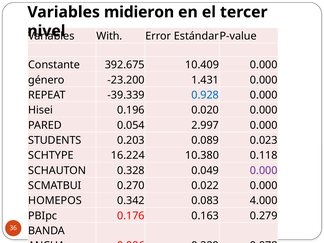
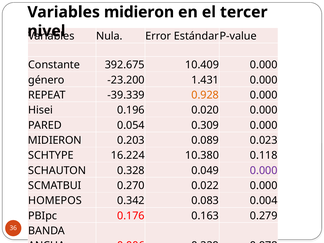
With: With -> Nula (109, 36)
0.928 colour: blue -> orange (205, 95)
2.997: 2.997 -> 0.309 (205, 125)
STUDENTS: STUDENTS -> MIDIERON (55, 140)
4.000: 4.000 -> 0.004 (264, 201)
